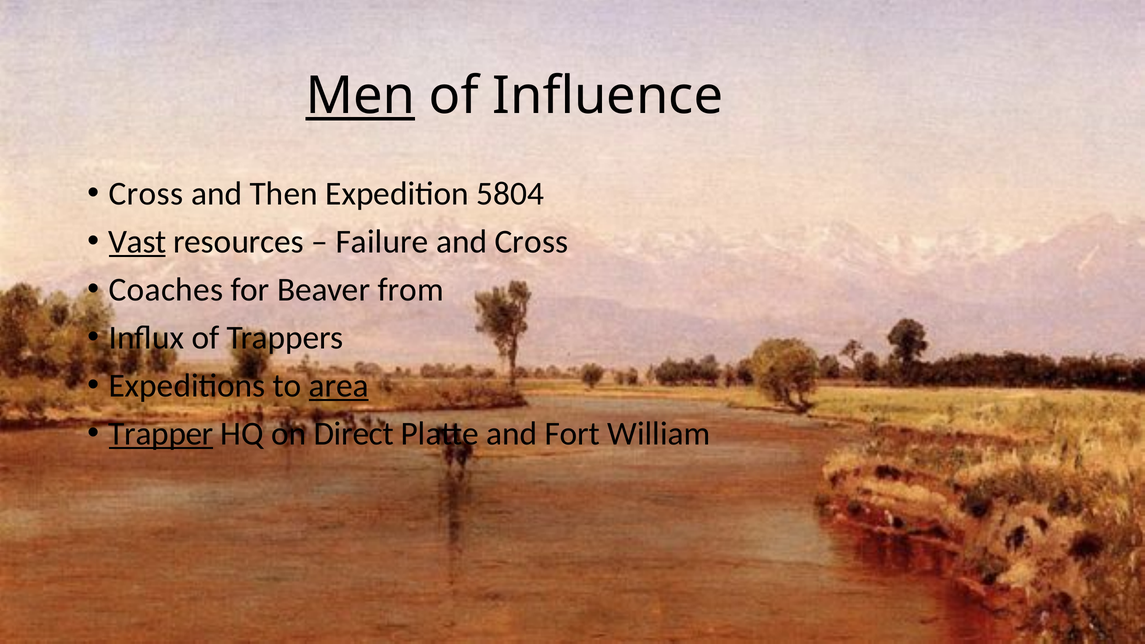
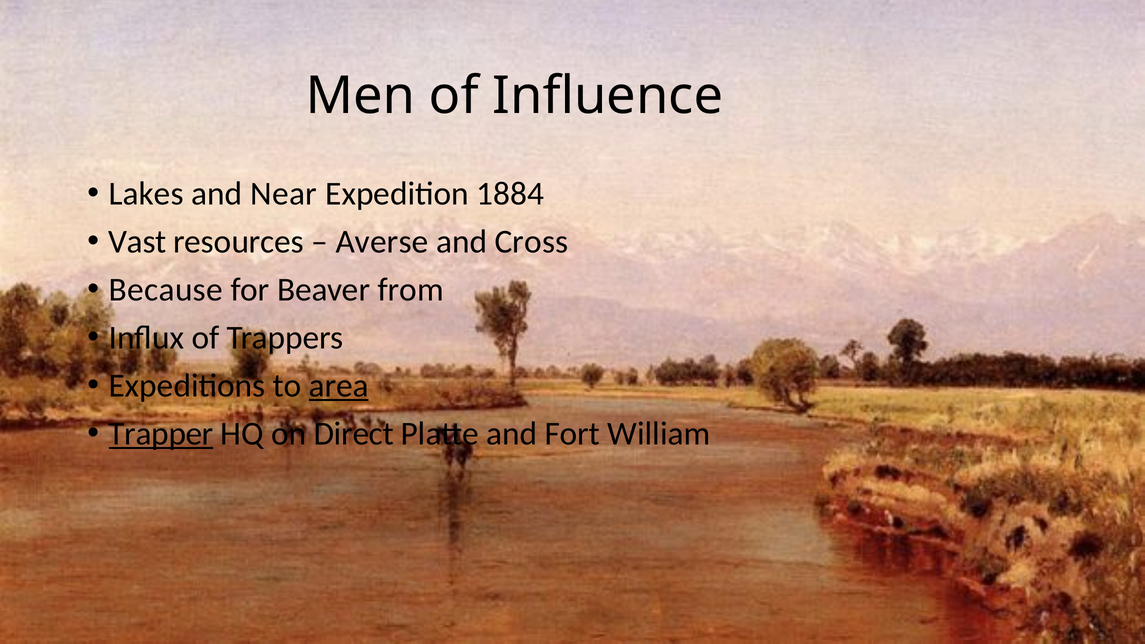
Men underline: present -> none (360, 96)
Cross: Cross -> Lakes (146, 194)
Then: Then -> Near (284, 194)
5804: 5804 -> 1884 (510, 194)
Vast underline: present -> none (137, 242)
Failure: Failure -> Averse (382, 242)
Coaches: Coaches -> Because (166, 290)
